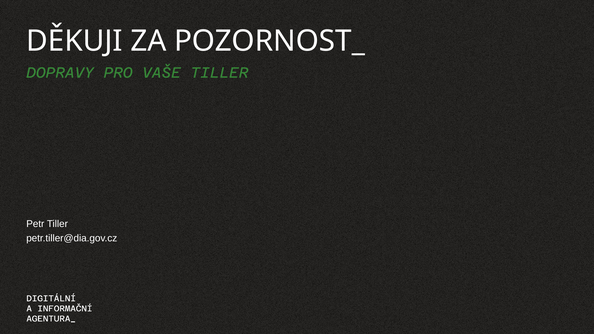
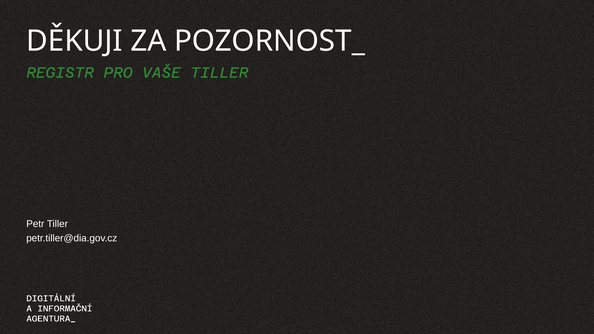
DOPRAVY: DOPRAVY -> REGISTR (60, 73)
